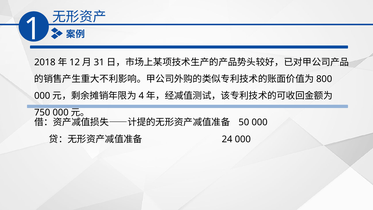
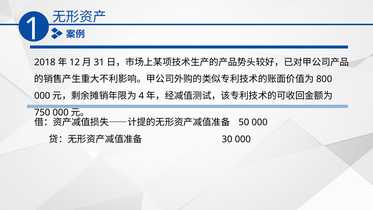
24: 24 -> 30 (227, 139)
